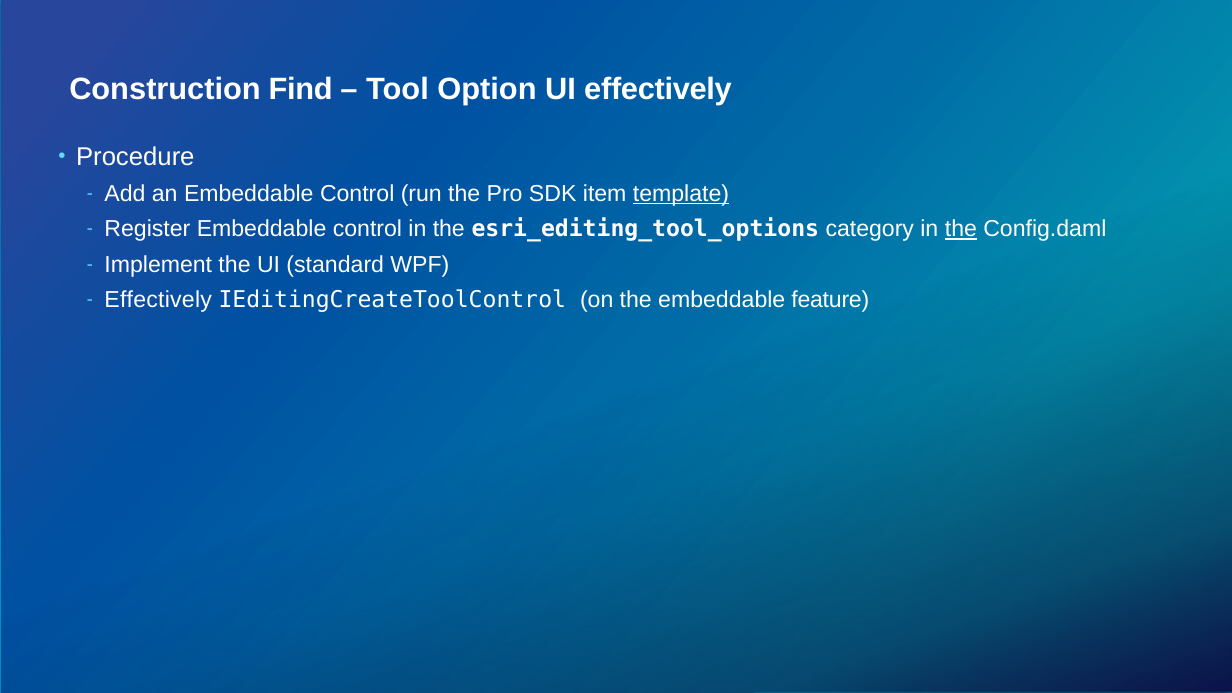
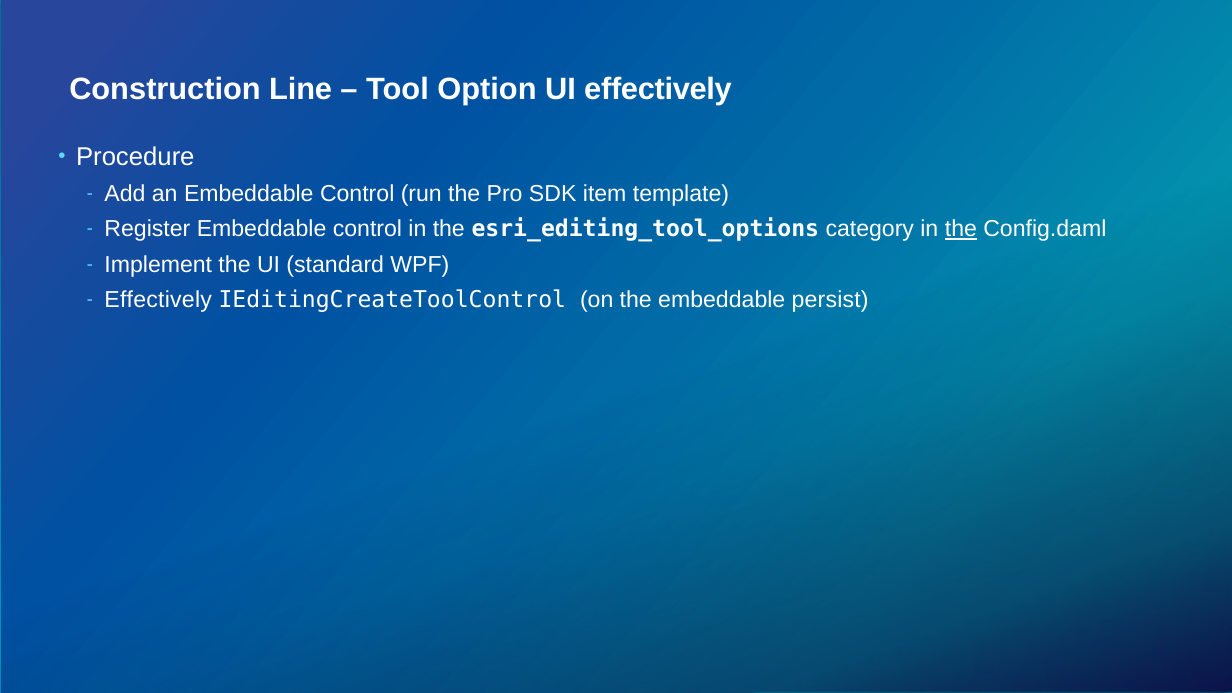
Find: Find -> Line (301, 90)
template underline: present -> none (681, 194)
feature: feature -> persist (830, 300)
